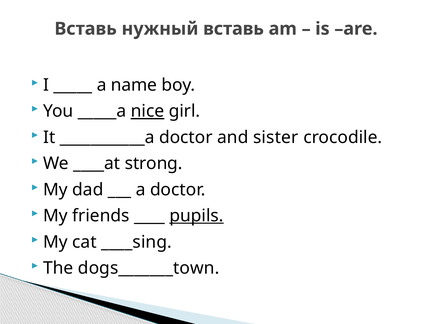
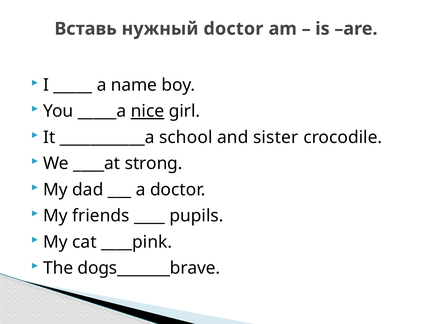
нужный вставь: вставь -> doctor (233, 29)
___________a doctor: doctor -> school (186, 137)
pupils underline: present -> none (197, 216)
____sing: ____sing -> ____pink (137, 242)
dogs_______town: dogs_______town -> dogs_______brave (149, 268)
